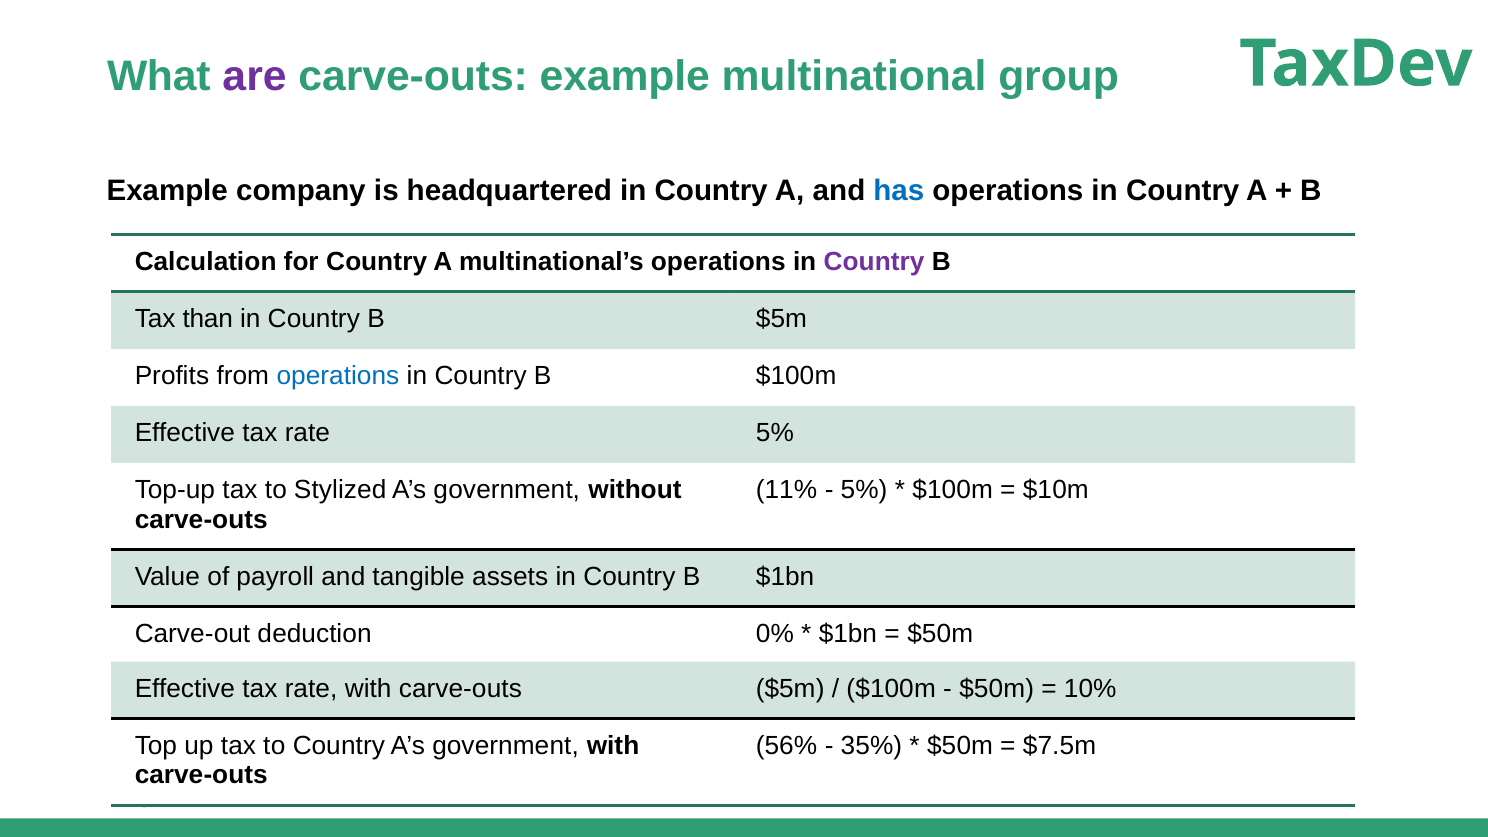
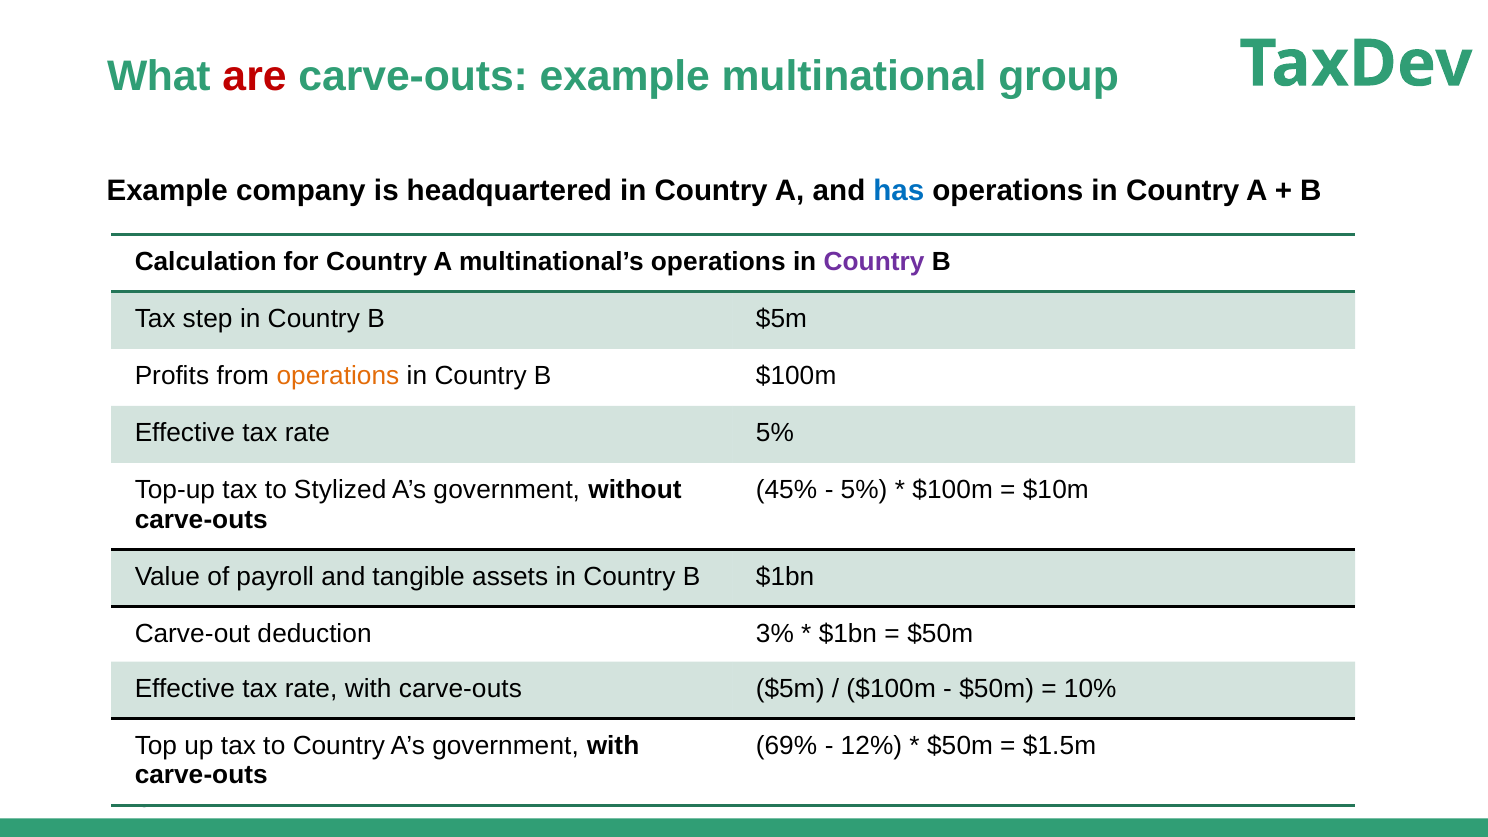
are colour: purple -> red (255, 77)
than: than -> step (208, 319)
operations colour: blue -> orange (338, 376)
11%: 11% -> 45% (787, 490)
0%: 0% -> 3% (775, 634)
56%: 56% -> 69% (787, 746)
35%: 35% -> 12% (871, 746)
$7.5m: $7.5m -> $1.5m (1060, 746)
